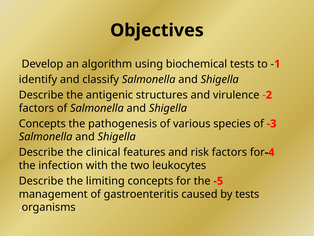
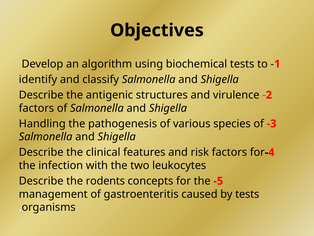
Concepts: Concepts -> Handling (42, 123)
limiting: limiting -> rodents (105, 181)
